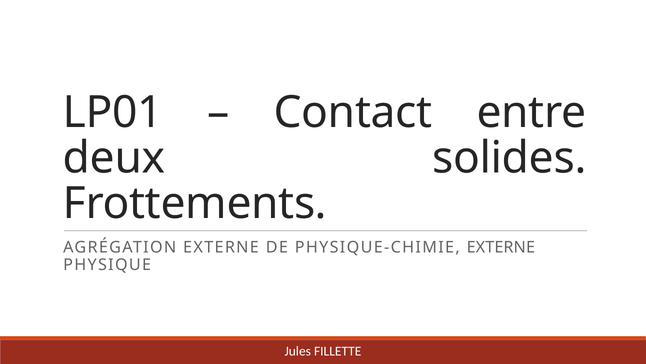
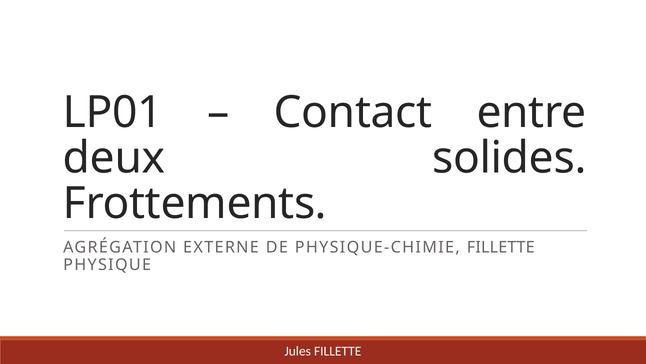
PHYSIQUE-CHIMIE EXTERNE: EXTERNE -> FILLETTE (501, 247)
